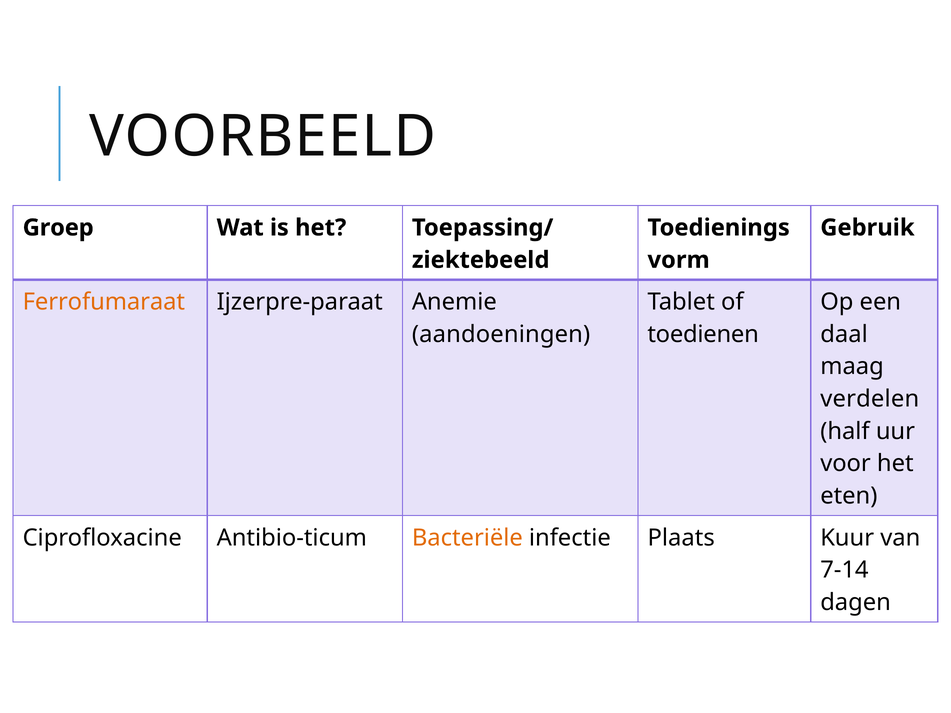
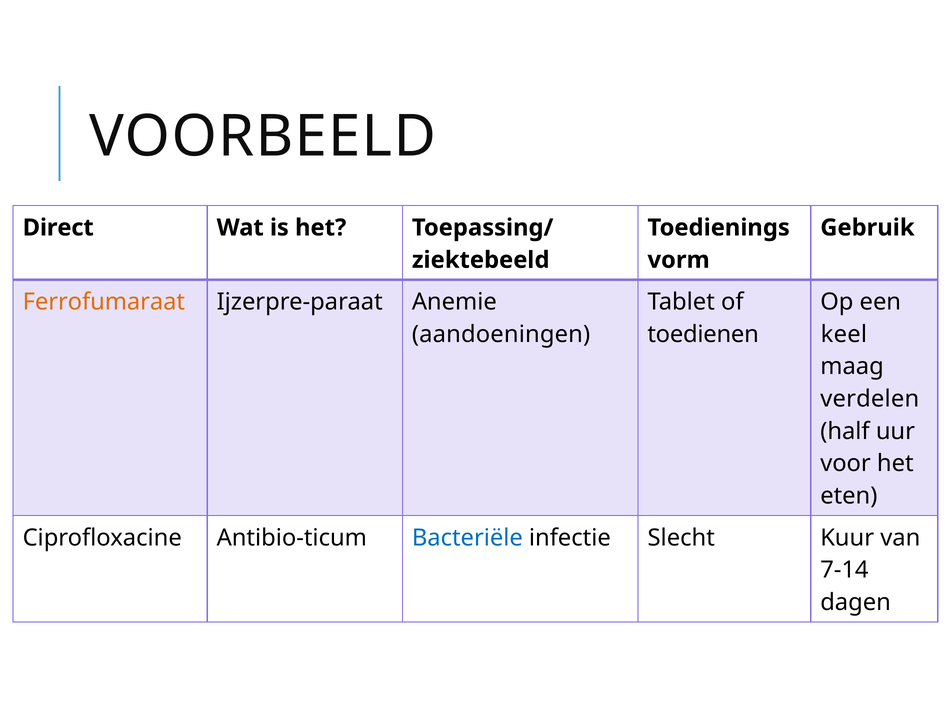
Groep: Groep -> Direct (58, 228)
daal: daal -> keel (844, 334)
Bacteriële colour: orange -> blue (467, 538)
Plaats: Plaats -> Slecht (681, 538)
